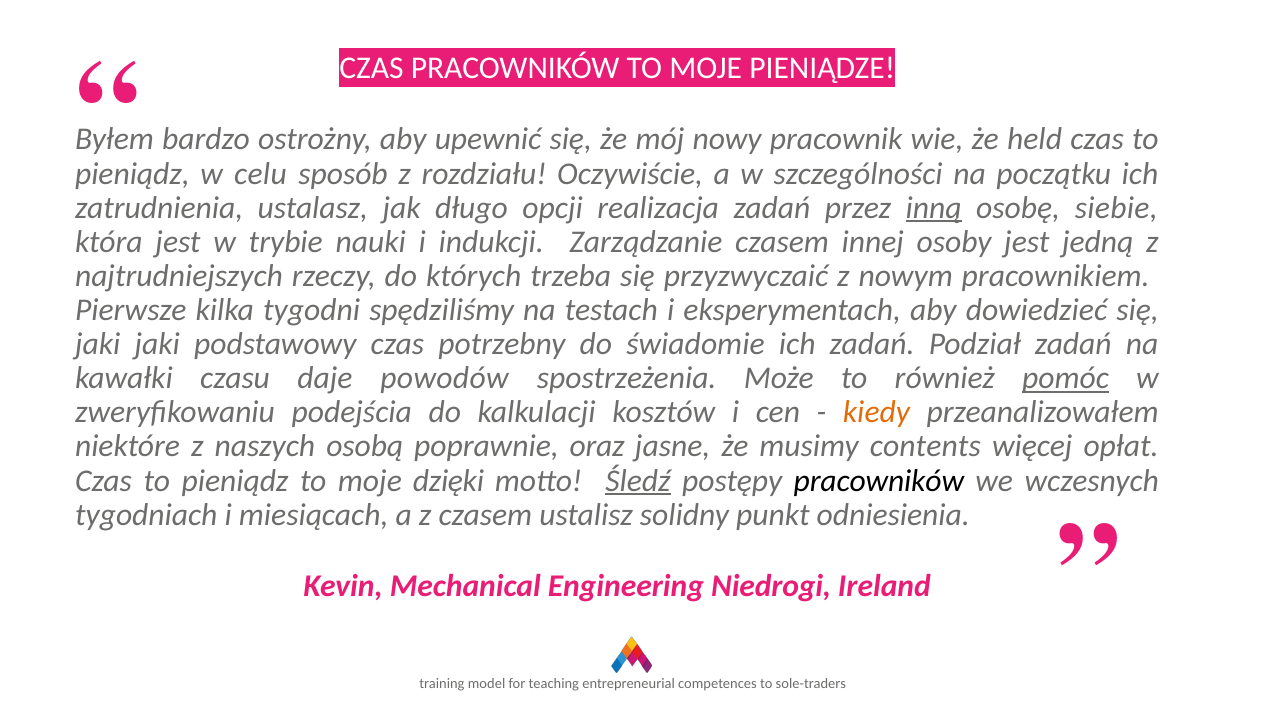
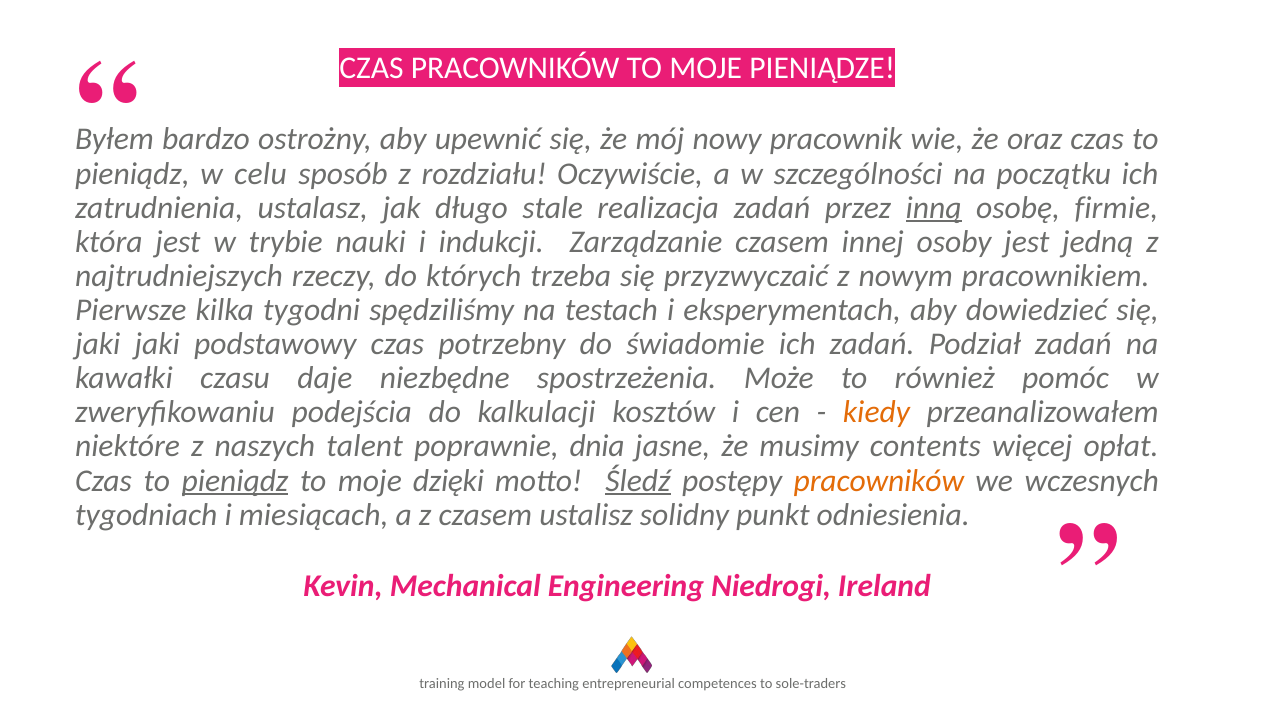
held: held -> oraz (1035, 139)
opcji: opcji -> stale (553, 208)
siebie: siebie -> firmie (1116, 208)
powodów: powodów -> niezbędne (445, 378)
pomóc underline: present -> none (1065, 378)
osobą: osobą -> talent (365, 446)
oraz: oraz -> dnia (597, 446)
pieniądz underline: none -> present (235, 481)
pracowników colour: black -> orange (879, 481)
